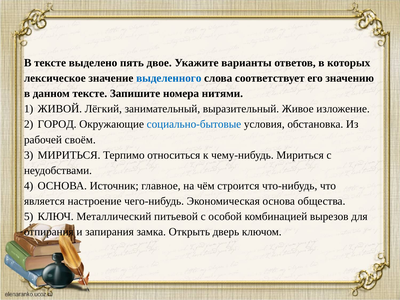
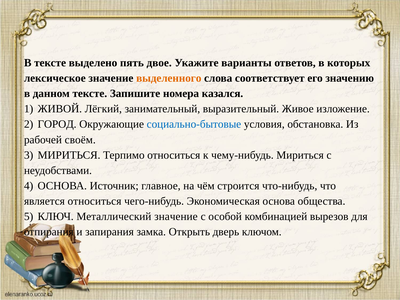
выделенного colour: blue -> orange (169, 78)
нитями: нитями -> казался (222, 94)
является настроение: настроение -> относиться (95, 201)
Металлический питьевой: питьевой -> значение (176, 216)
